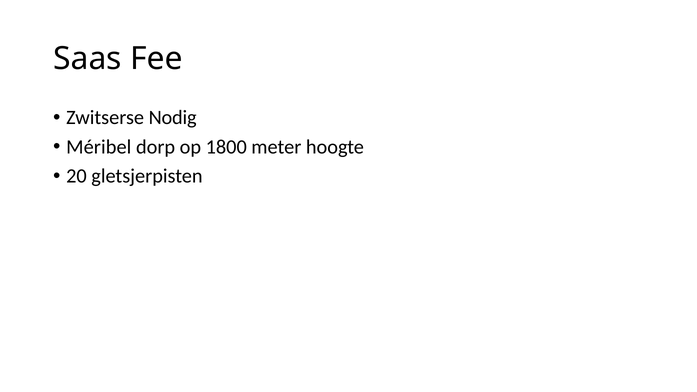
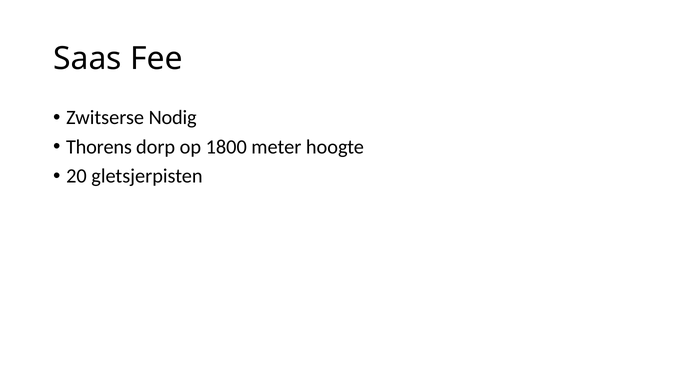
Méribel: Méribel -> Thorens (99, 147)
